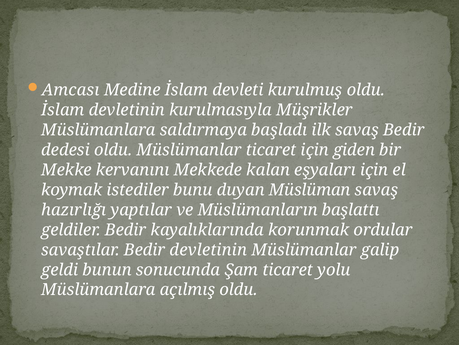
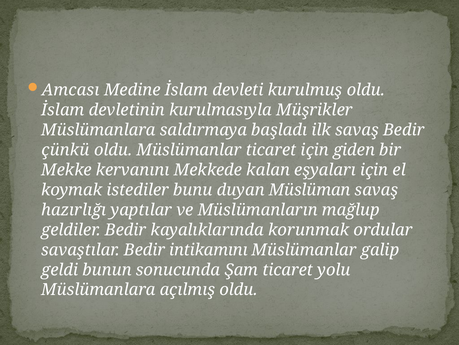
dedesi: dedesi -> çünkü (65, 150)
başlattı: başlattı -> mağlup (351, 209)
Bedir devletinin: devletinin -> intikamını (209, 249)
